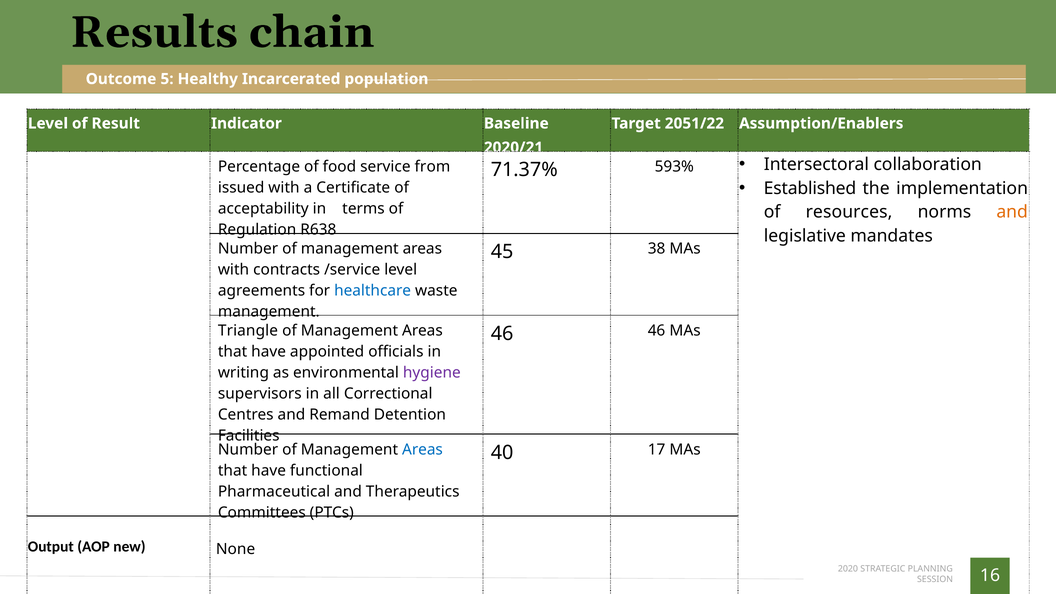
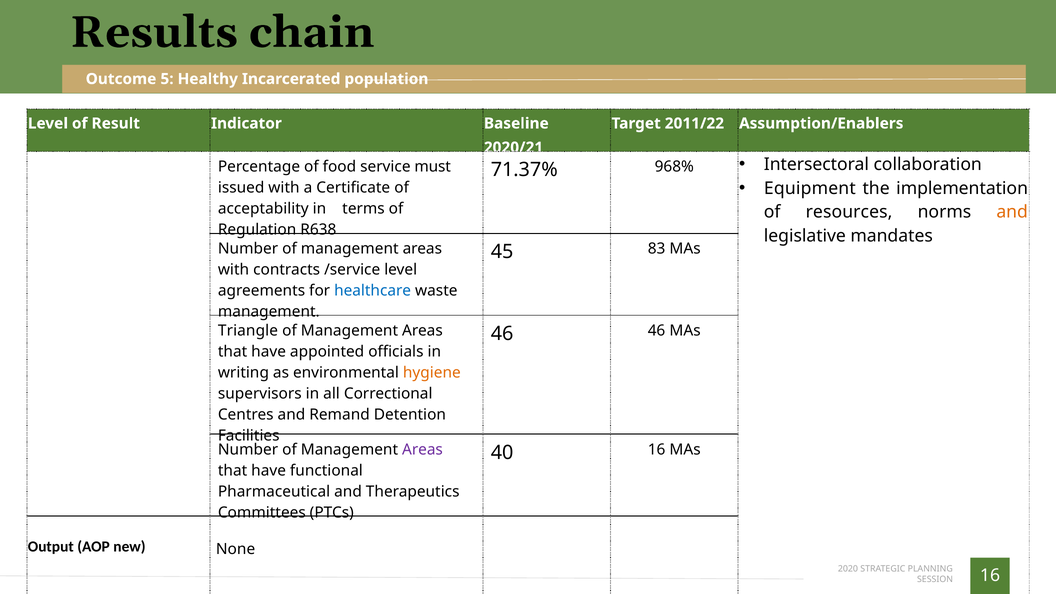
2051/22: 2051/22 -> 2011/22 (694, 123)
from: from -> must (433, 167)
593%: 593% -> 968% (674, 167)
Established: Established -> Equipment (810, 188)
38: 38 -> 83 (657, 249)
hygiene colour: purple -> orange (432, 373)
Areas colour: blue -> purple (422, 450)
40 17: 17 -> 16 (657, 450)
